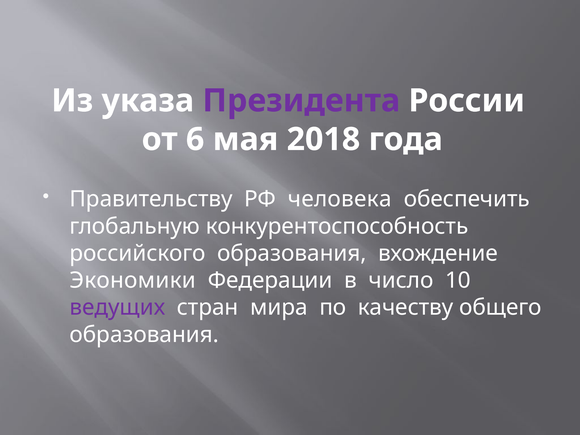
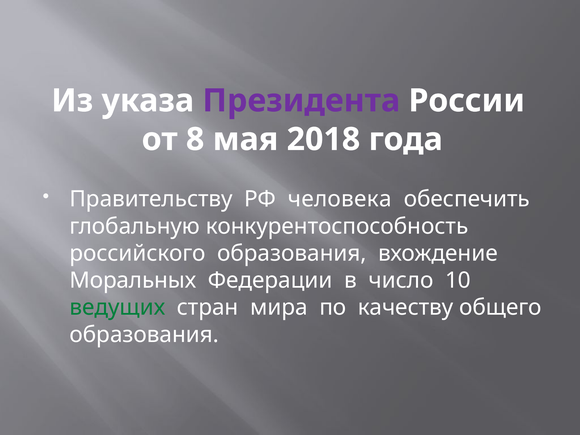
6: 6 -> 8 (195, 139)
Экономики: Экономики -> Моральных (133, 280)
ведущих colour: purple -> green (117, 308)
